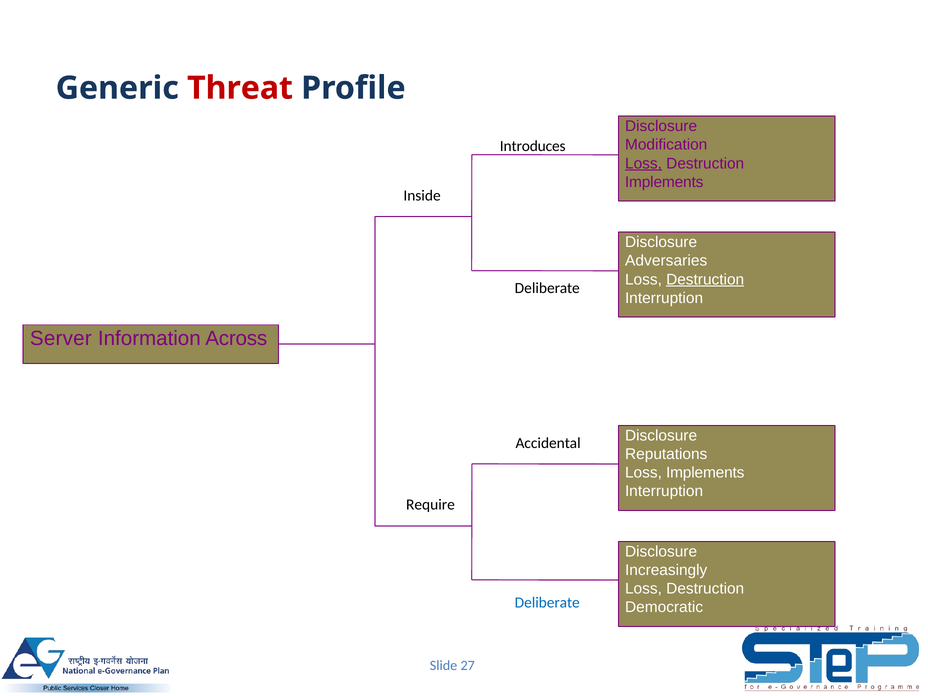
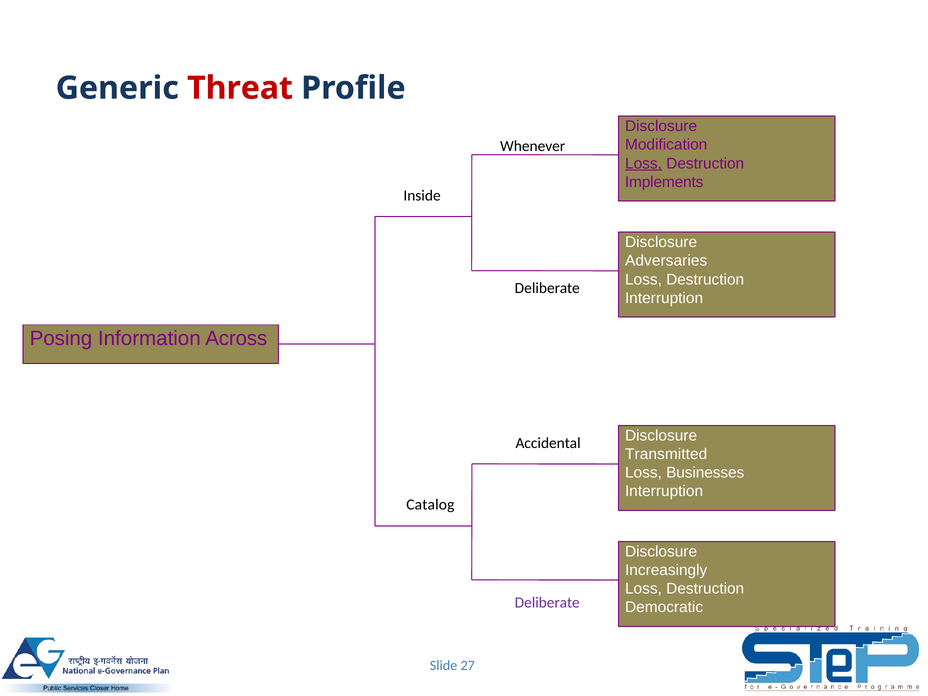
Introduces: Introduces -> Whenever (533, 146)
Destruction underline: present -> none (705, 279)
Server: Server -> Posing (61, 339)
Reputations: Reputations -> Transmitted (666, 454)
Loss Implements: Implements -> Businesses (705, 473)
Require: Require -> Catalog (430, 505)
Deliberate colour: blue -> purple (547, 603)
